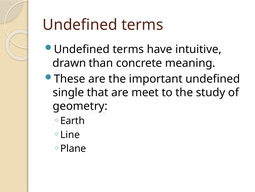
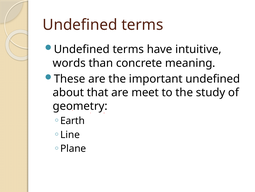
drawn: drawn -> words (69, 63)
single: single -> about (68, 92)
